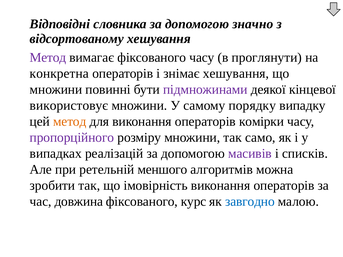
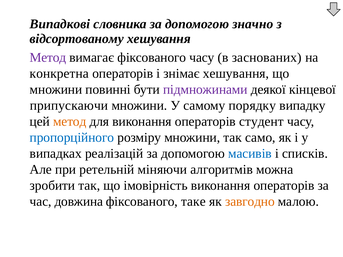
Відповідні: Відповідні -> Випадкові (60, 24)
проглянути: проглянути -> заснованих (267, 58)
використовує: використовує -> припускаючи (69, 106)
комірки: комірки -> студент (261, 122)
пропорційного colour: purple -> blue (72, 138)
масивів colour: purple -> blue (250, 154)
меншого: меншого -> міняючи (162, 170)
курс: курс -> таке (193, 202)
завгодно colour: blue -> orange (250, 202)
